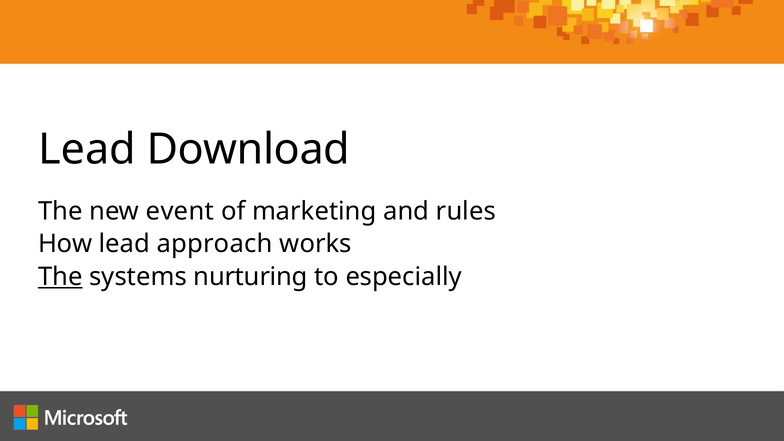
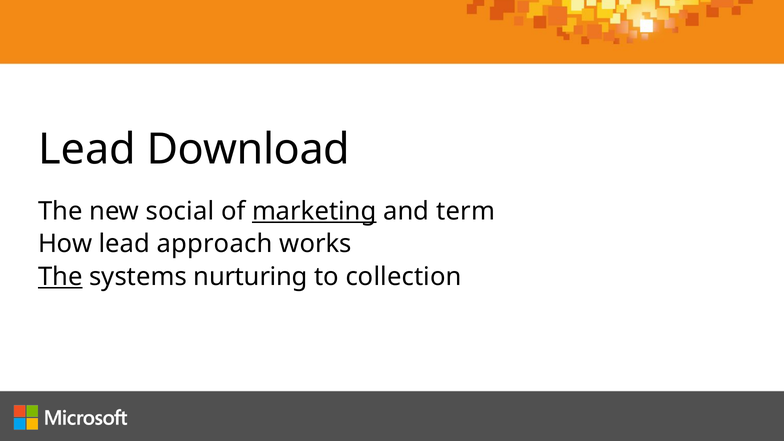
event: event -> social (180, 211)
marketing underline: none -> present (314, 211)
rules: rules -> term (466, 211)
especially: especially -> collection (404, 277)
